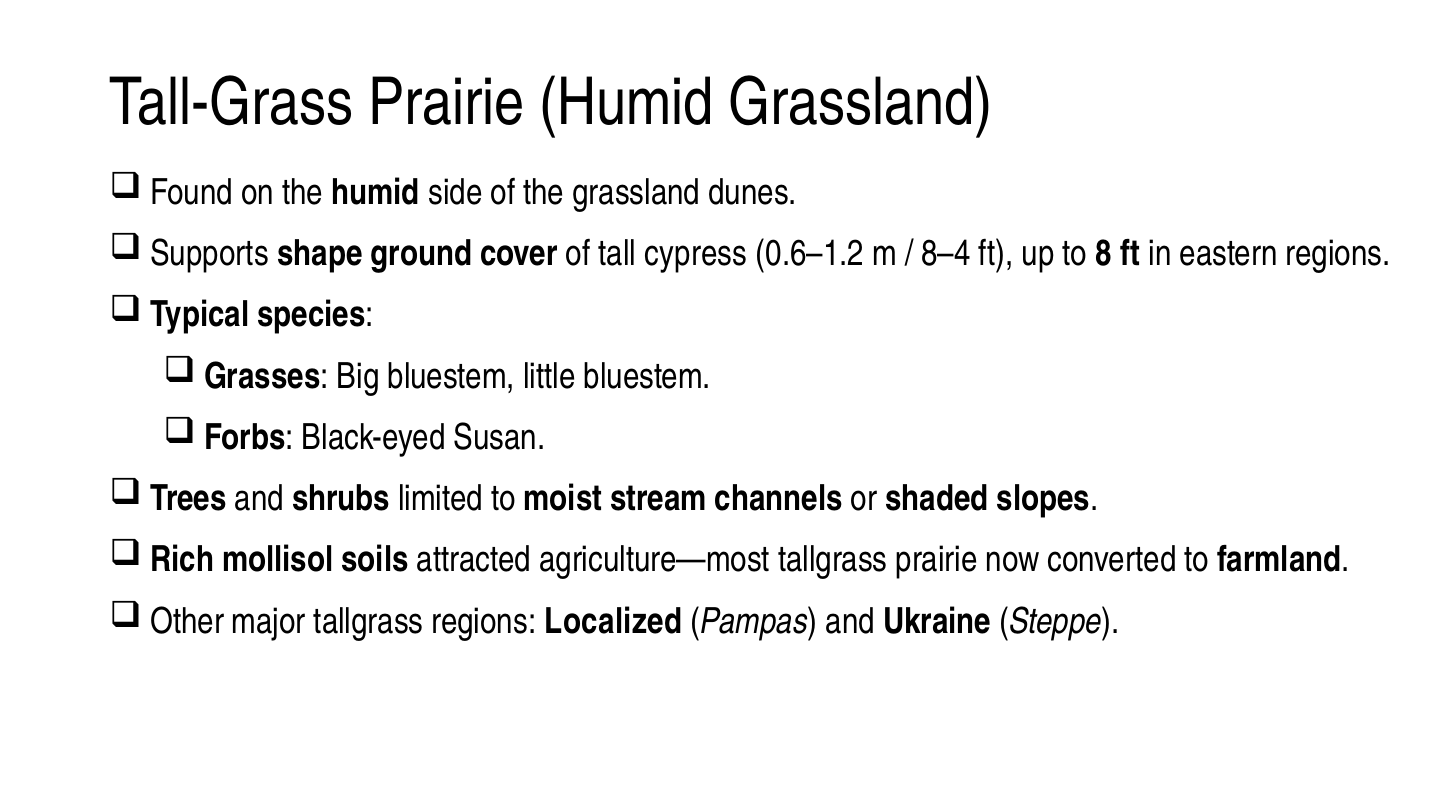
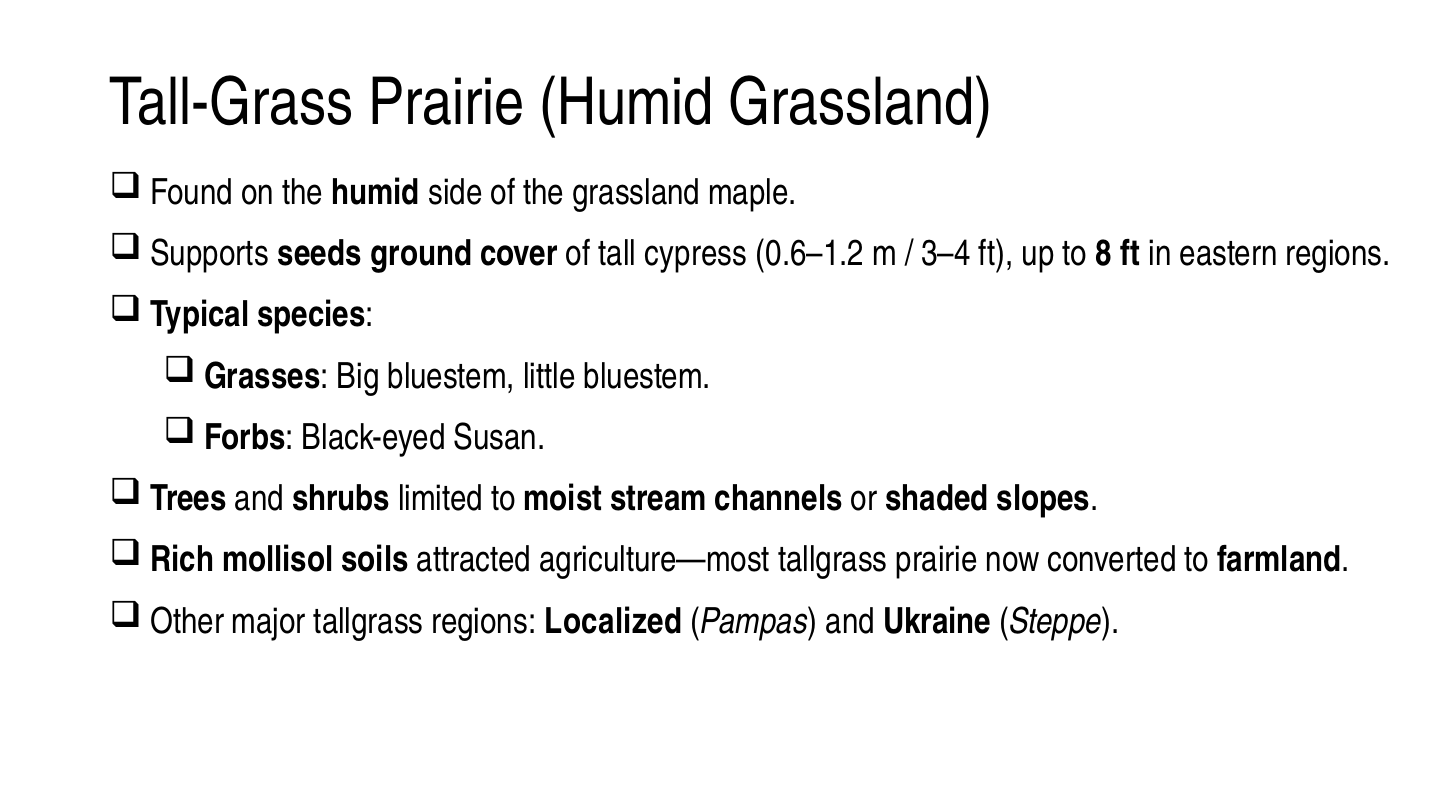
dunes: dunes -> maple (753, 192)
shape: shape -> seeds (320, 254)
8–4: 8–4 -> 3–4 (946, 254)
